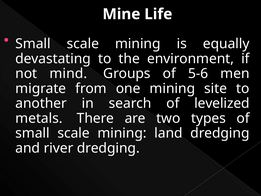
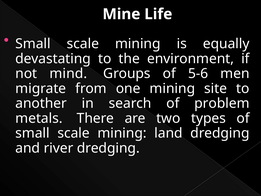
levelized: levelized -> problem (222, 103)
